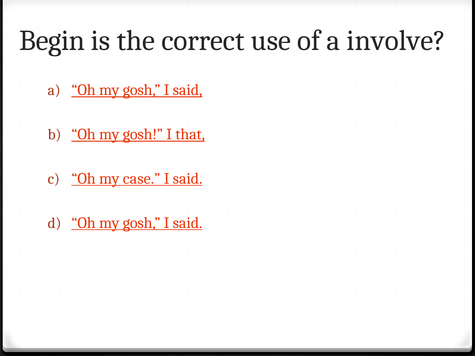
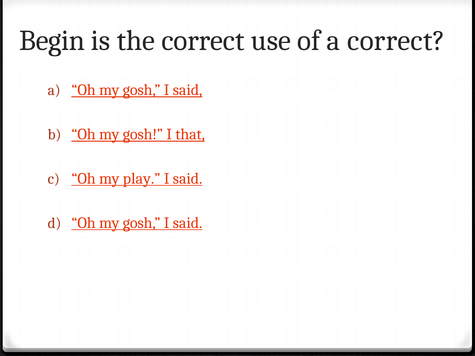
a involve: involve -> correct (396, 41)
case: case -> play (142, 179)
